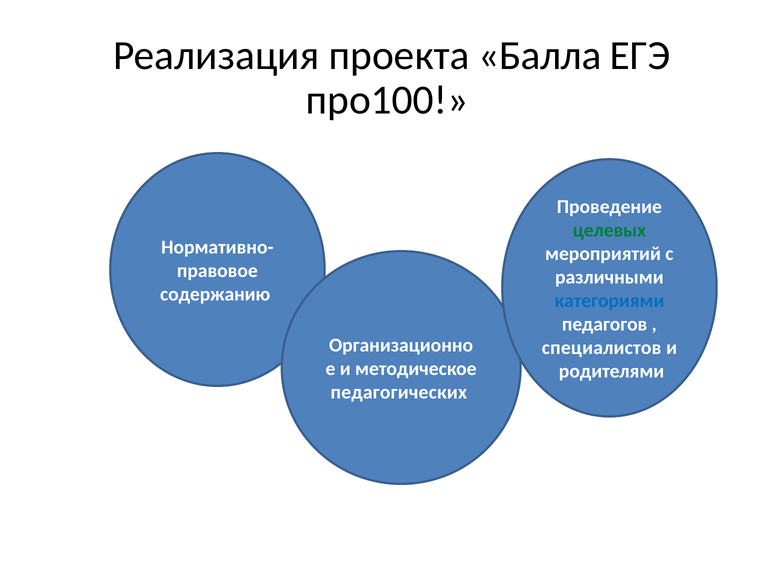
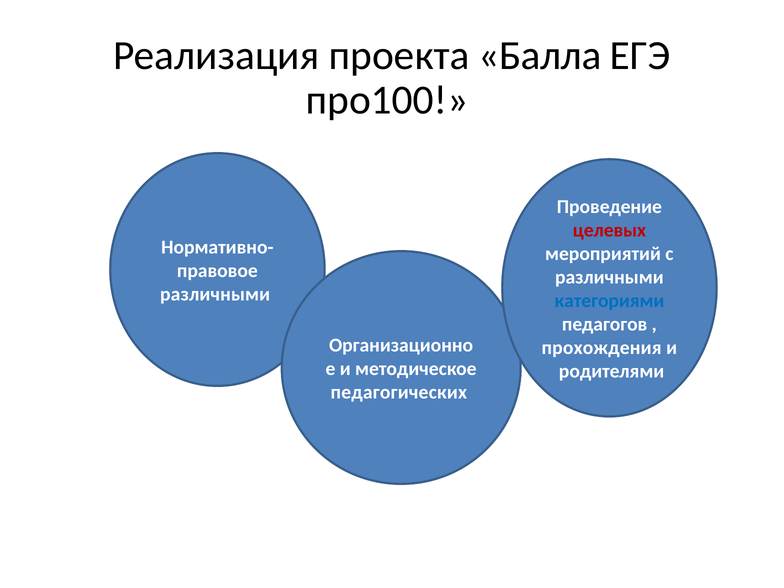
целевых colour: green -> red (609, 230)
содержанию: содержанию -> различными (215, 294)
специалистов: специалистов -> прохождения (602, 348)
